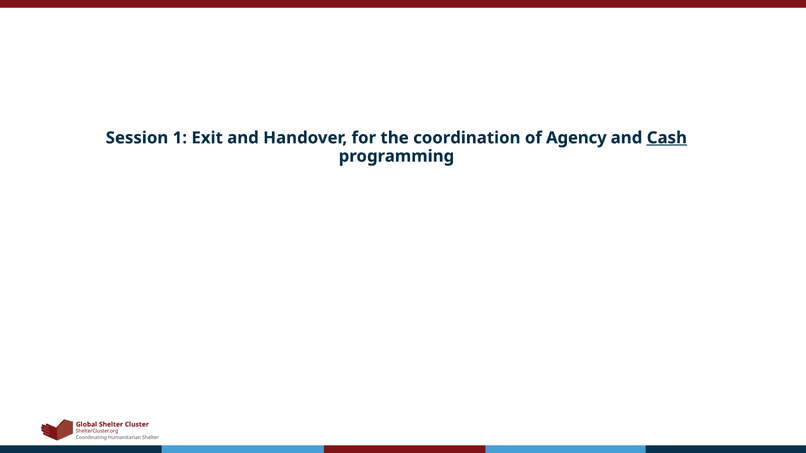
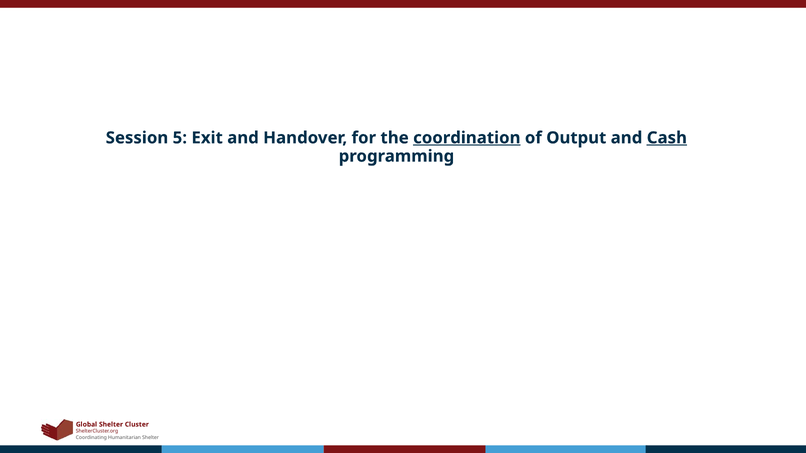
1: 1 -> 5 (180, 138)
coordination underline: none -> present (467, 138)
Agency: Agency -> Output (576, 138)
